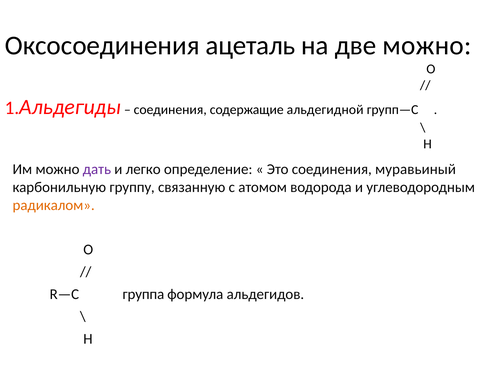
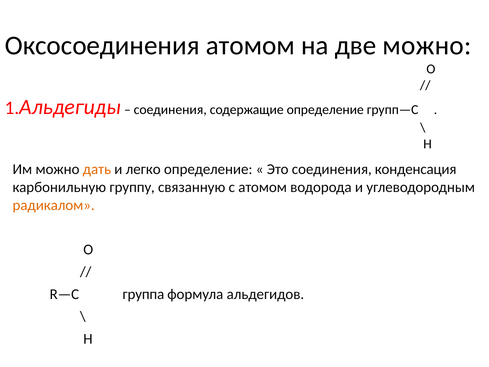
Оксосоединения ацеталь: ацеталь -> атомом (250, 45)
содержащие альдегидной: альдегидной -> определение (325, 110)
дать colour: purple -> orange (97, 169)
муравьиный: муравьиный -> конденсация (416, 169)
